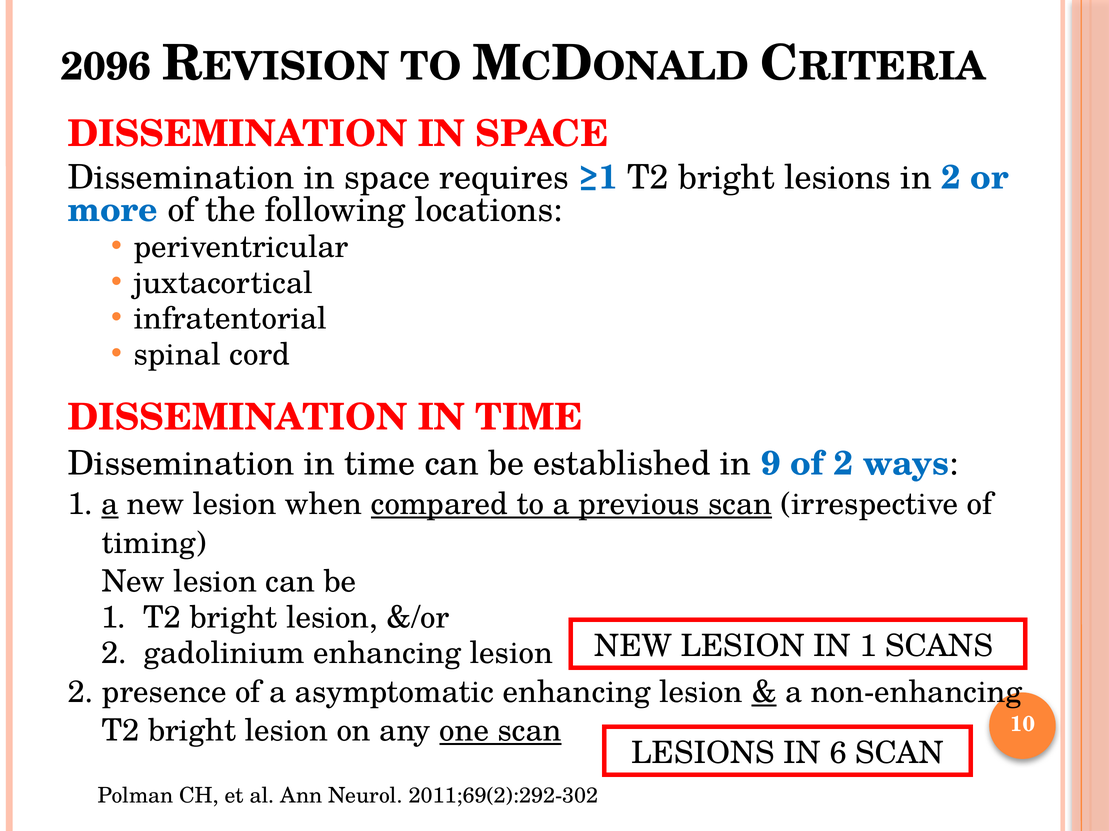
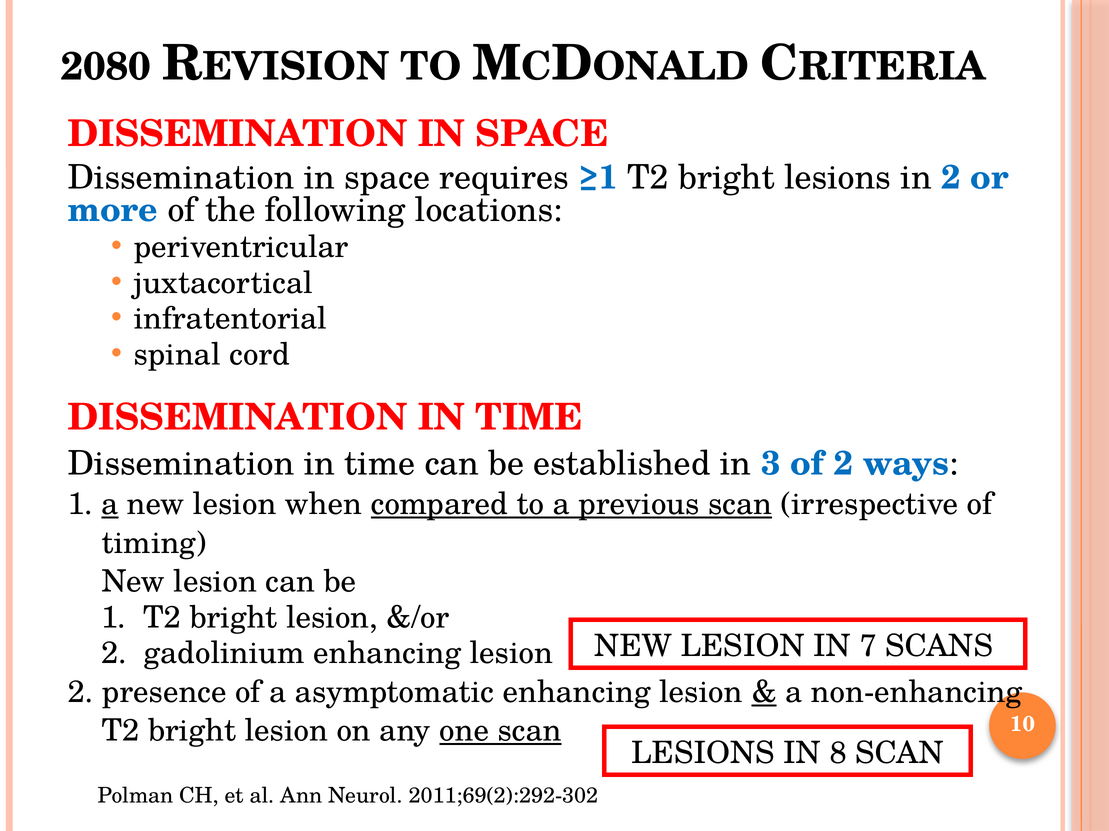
2096: 2096 -> 2080 (106, 67)
9: 9 -> 3 (771, 464)
IN 1: 1 -> 7 (868, 646)
6: 6 -> 8 (838, 754)
